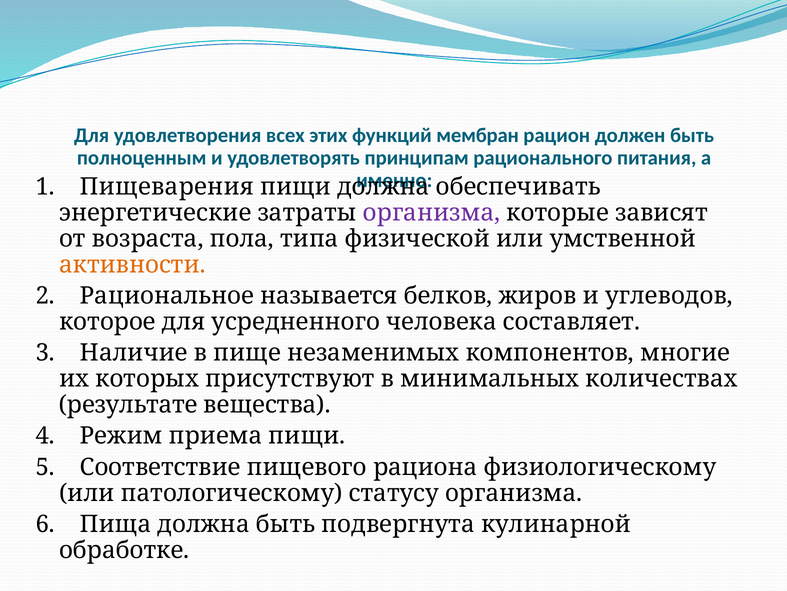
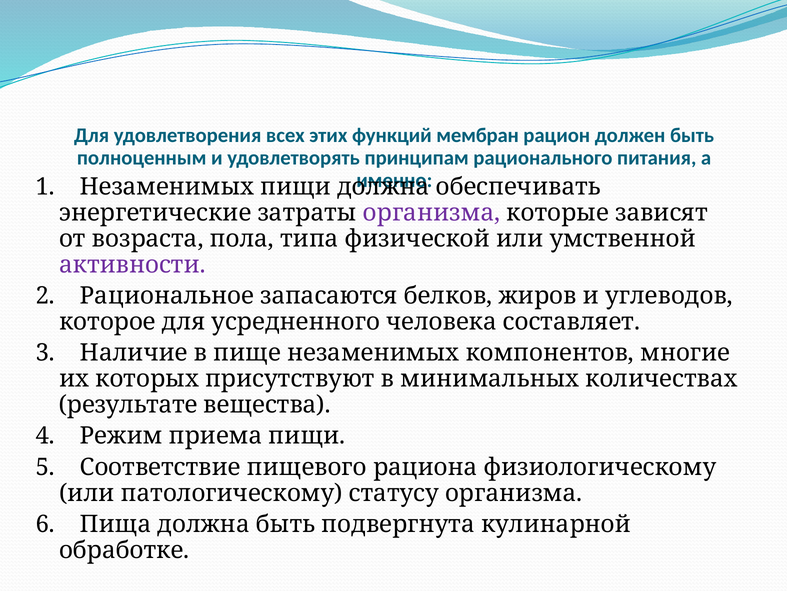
1 Пищеварения: Пищеварения -> Незаменимых (167, 187)
активности colour: orange -> purple (133, 264)
называется: называется -> запасаются (329, 295)
